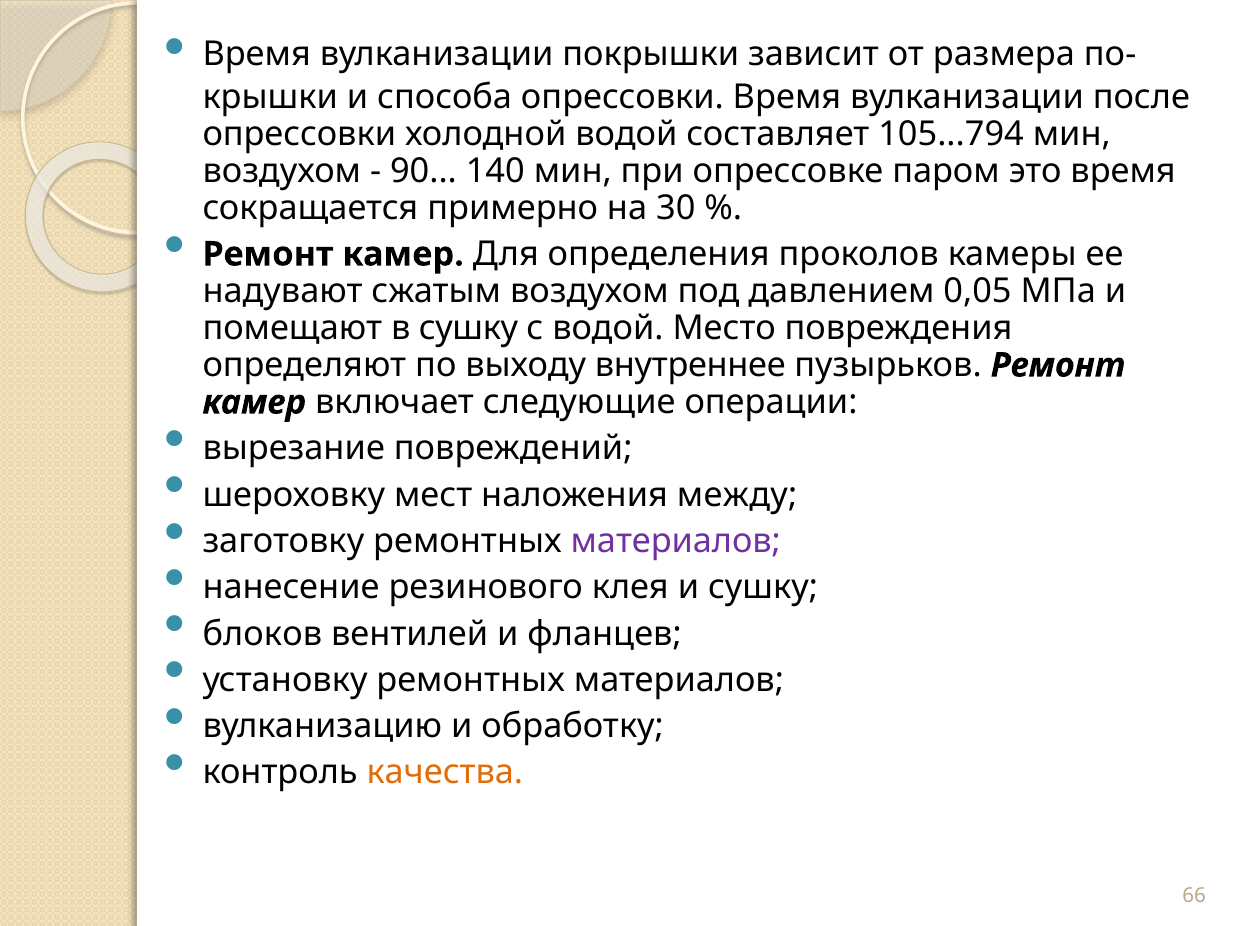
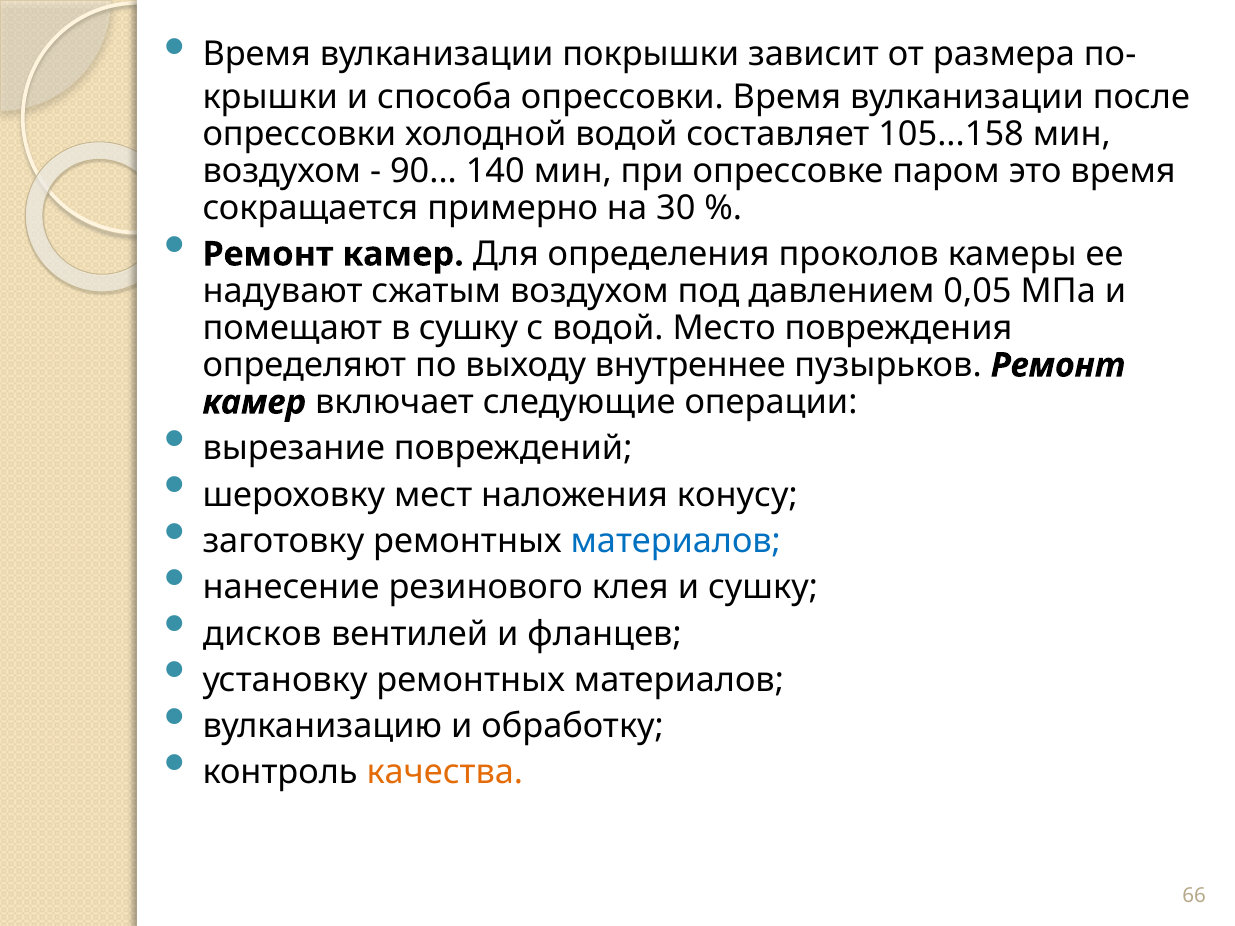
105...794: 105...794 -> 105...158 (951, 134)
между: между -> конусу (737, 495)
материалов colour: purple -> blue (676, 541)
блоков: блоков -> дисков (262, 634)
